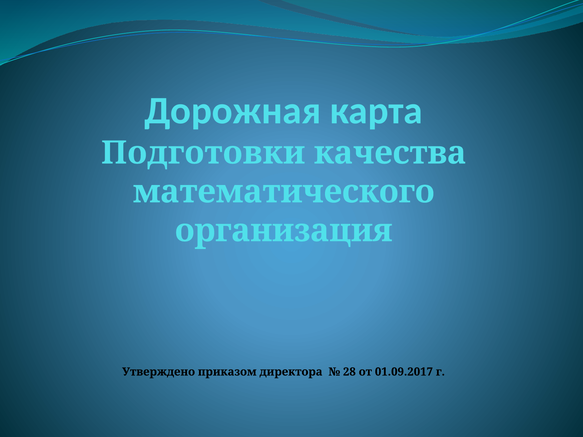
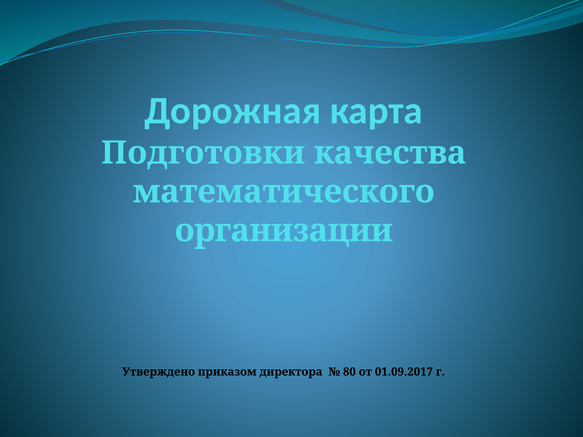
организация: организация -> организации (284, 231)
28: 28 -> 80 (349, 372)
